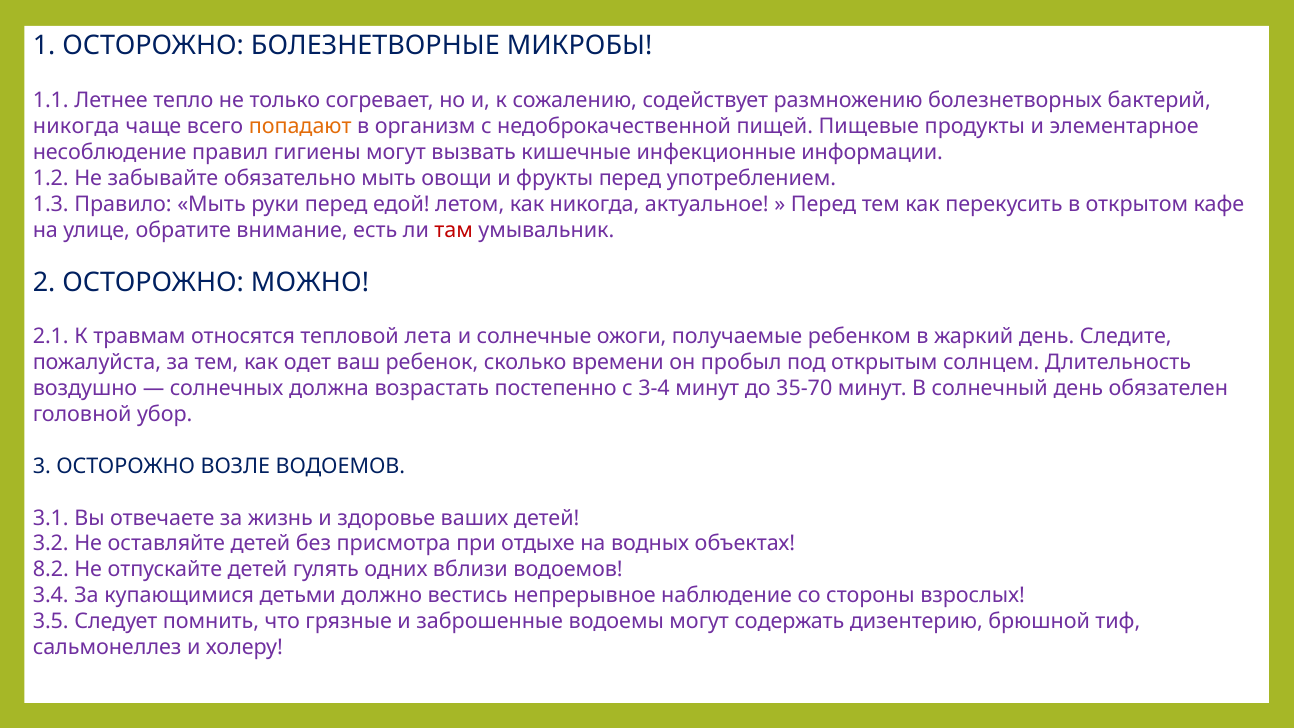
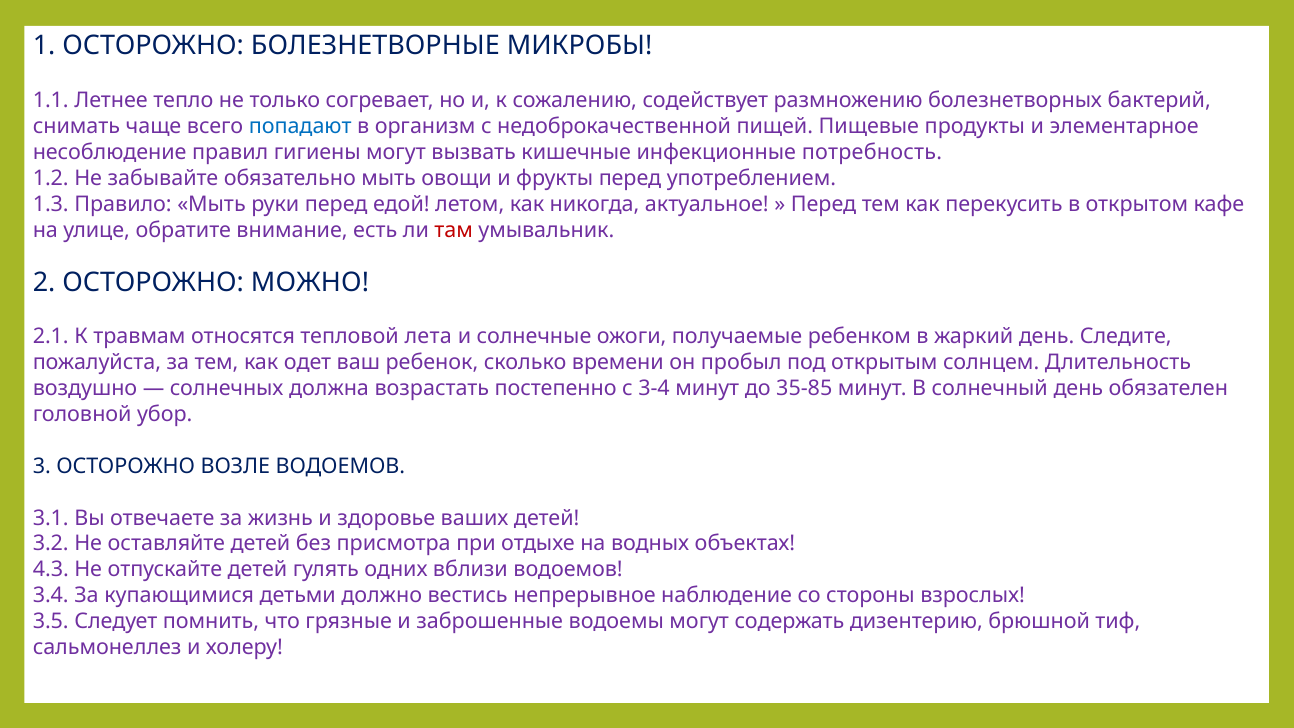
никогда: никогда -> снимать (76, 127)
попадают colour: orange -> blue (300, 127)
информации: информации -> потребность (872, 152)
35-70: 35-70 -> 35-85 (804, 388)
8.2: 8.2 -> 4.3 (51, 570)
